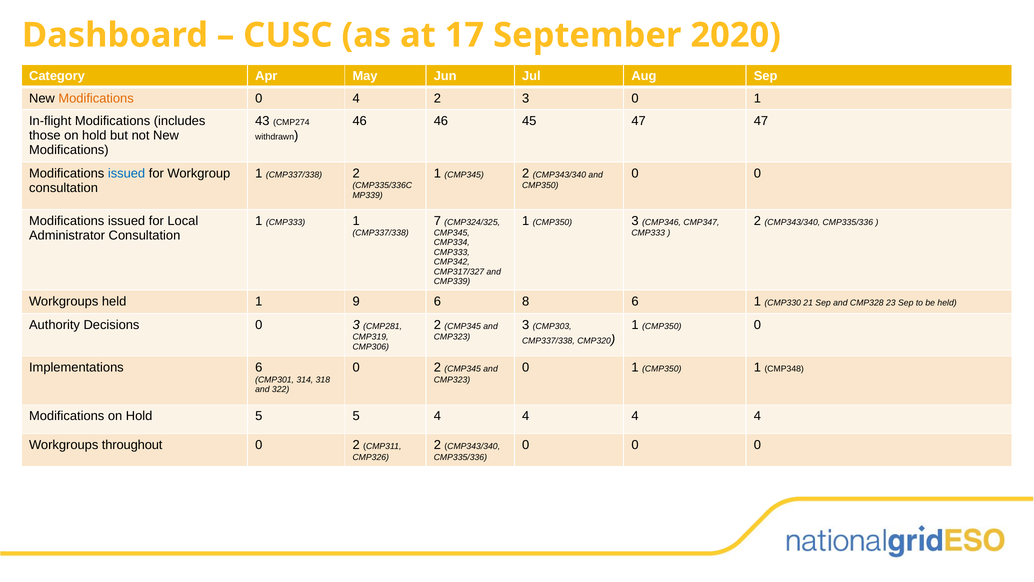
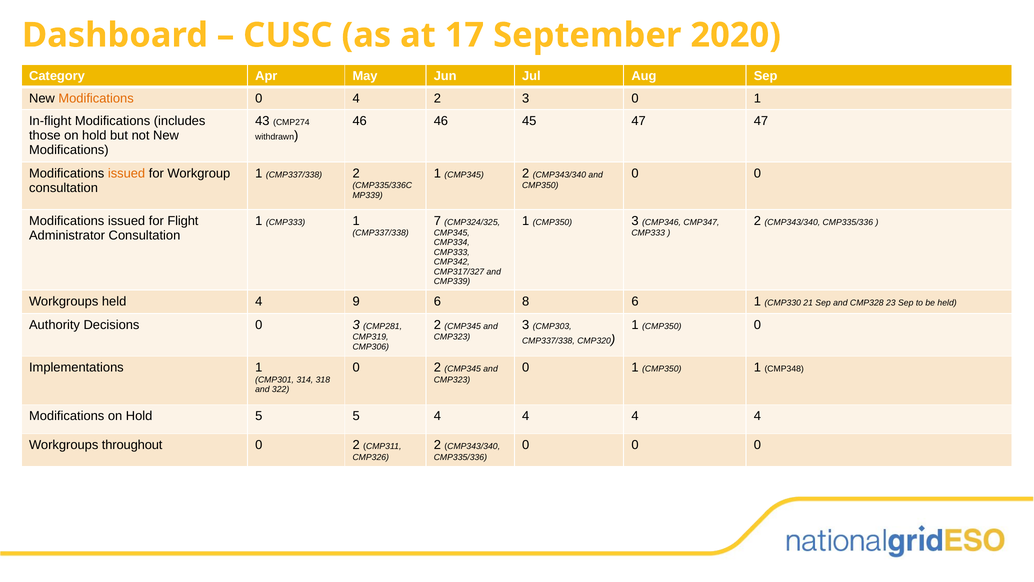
issued colour: blue -> orange (127, 173)
Local: Local -> Flight (183, 221)
held 1: 1 -> 4 (259, 301)
Implementations 6: 6 -> 1 (259, 367)
